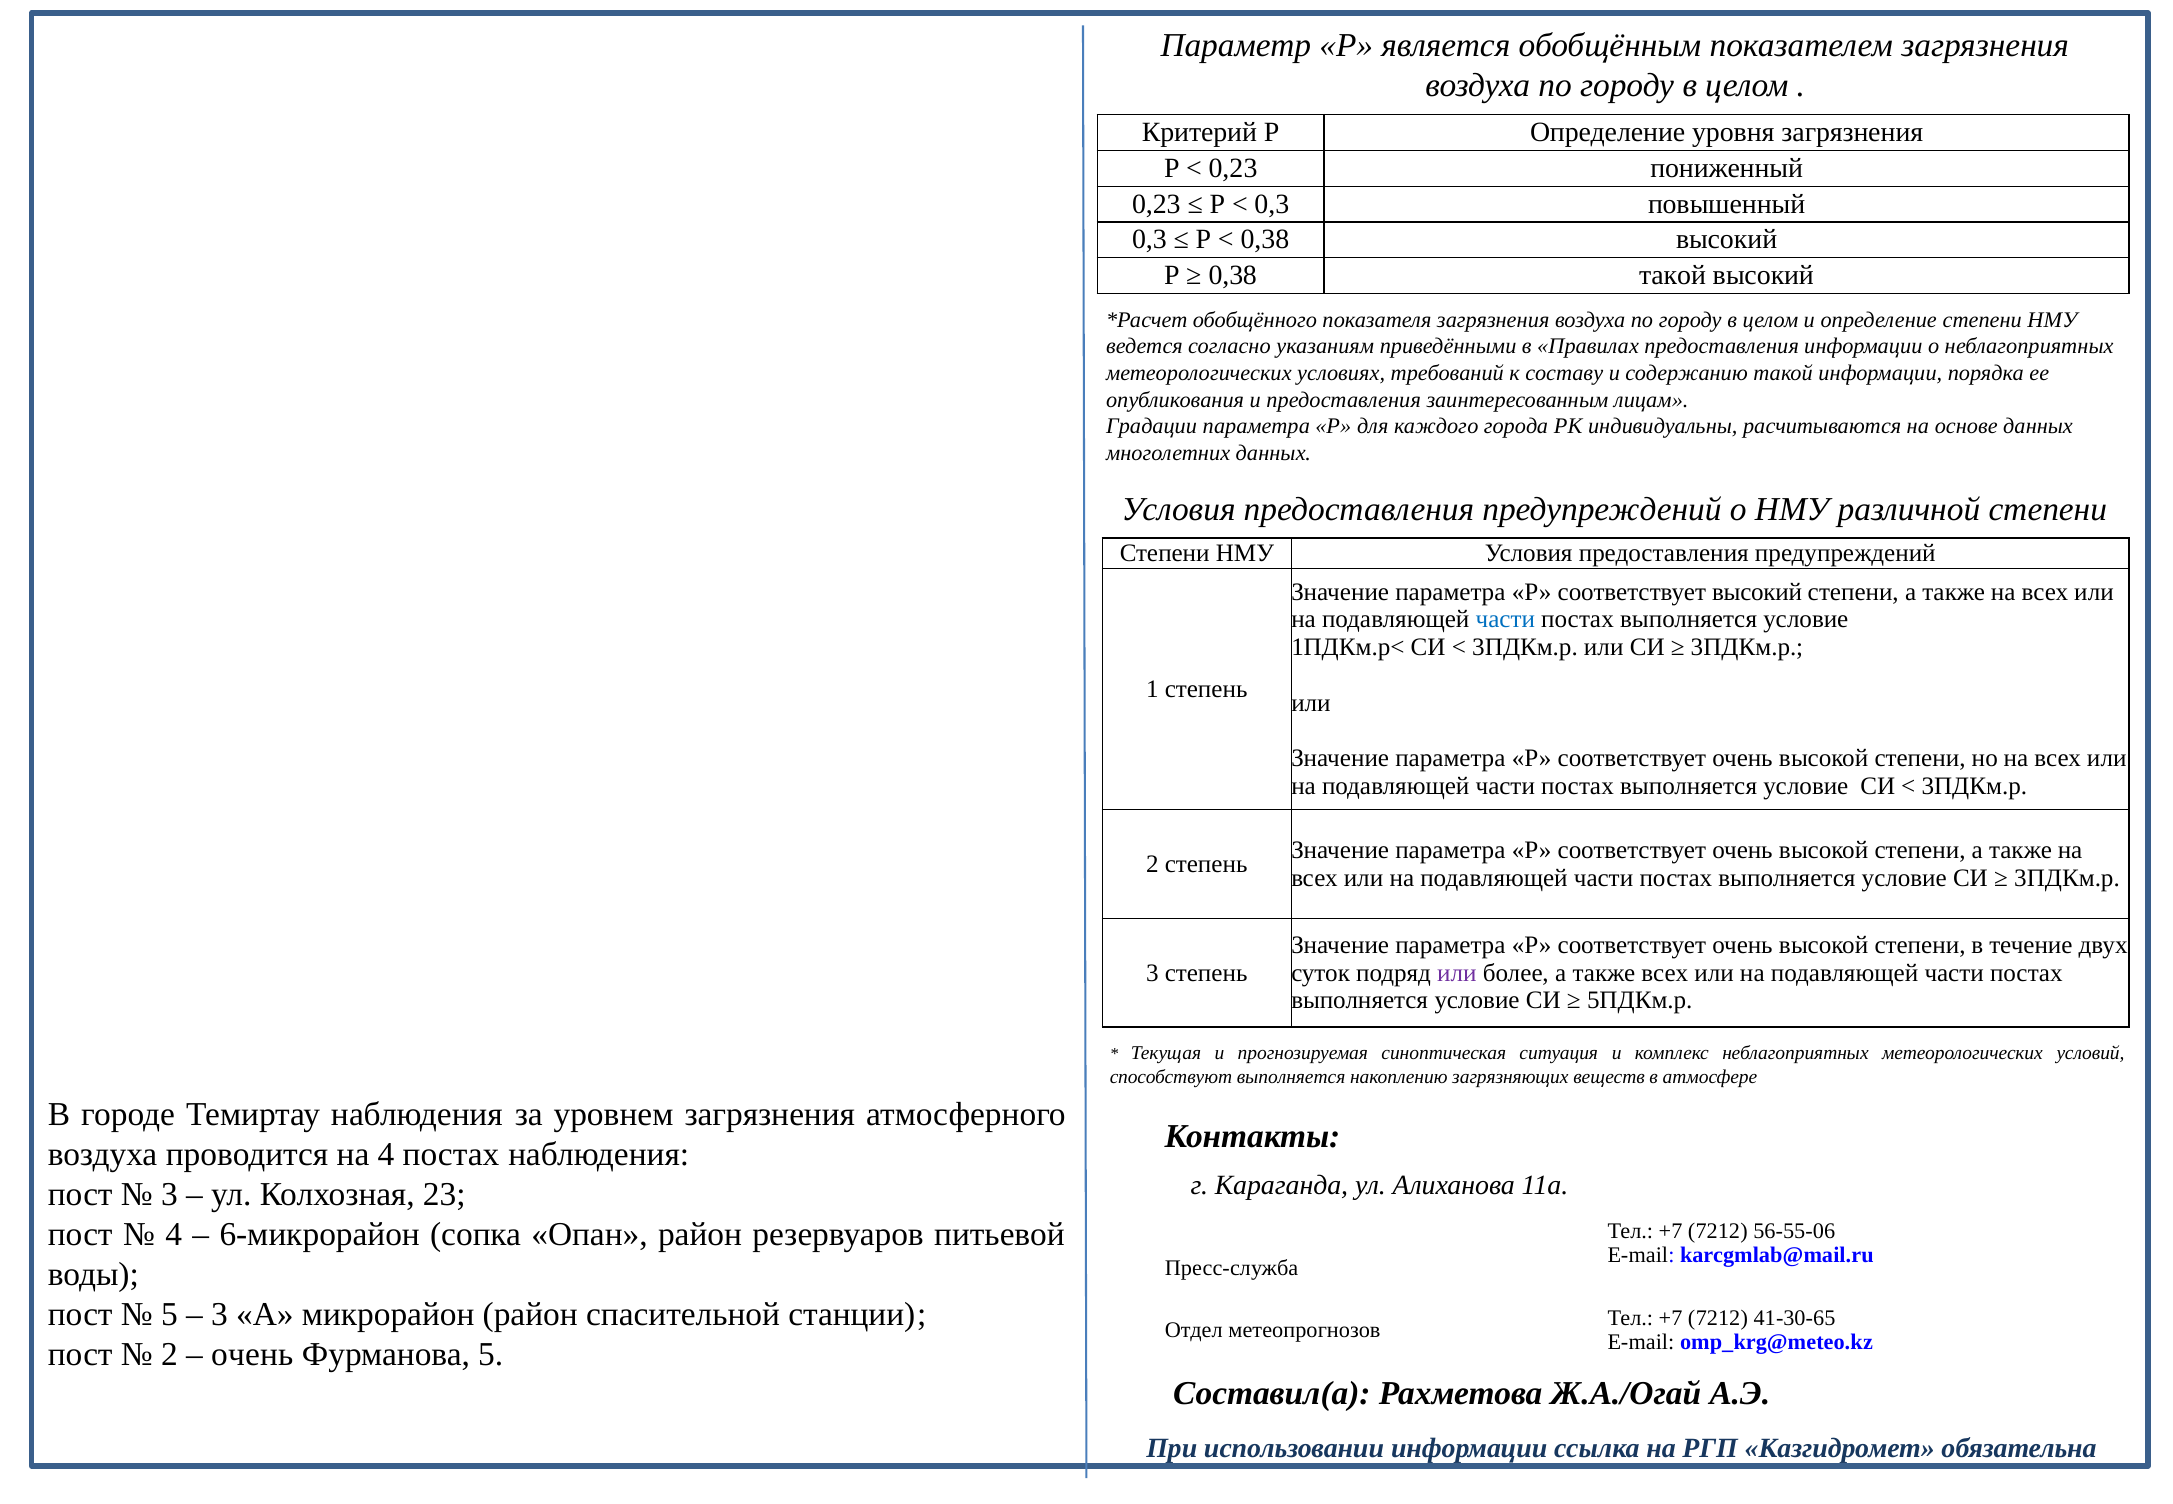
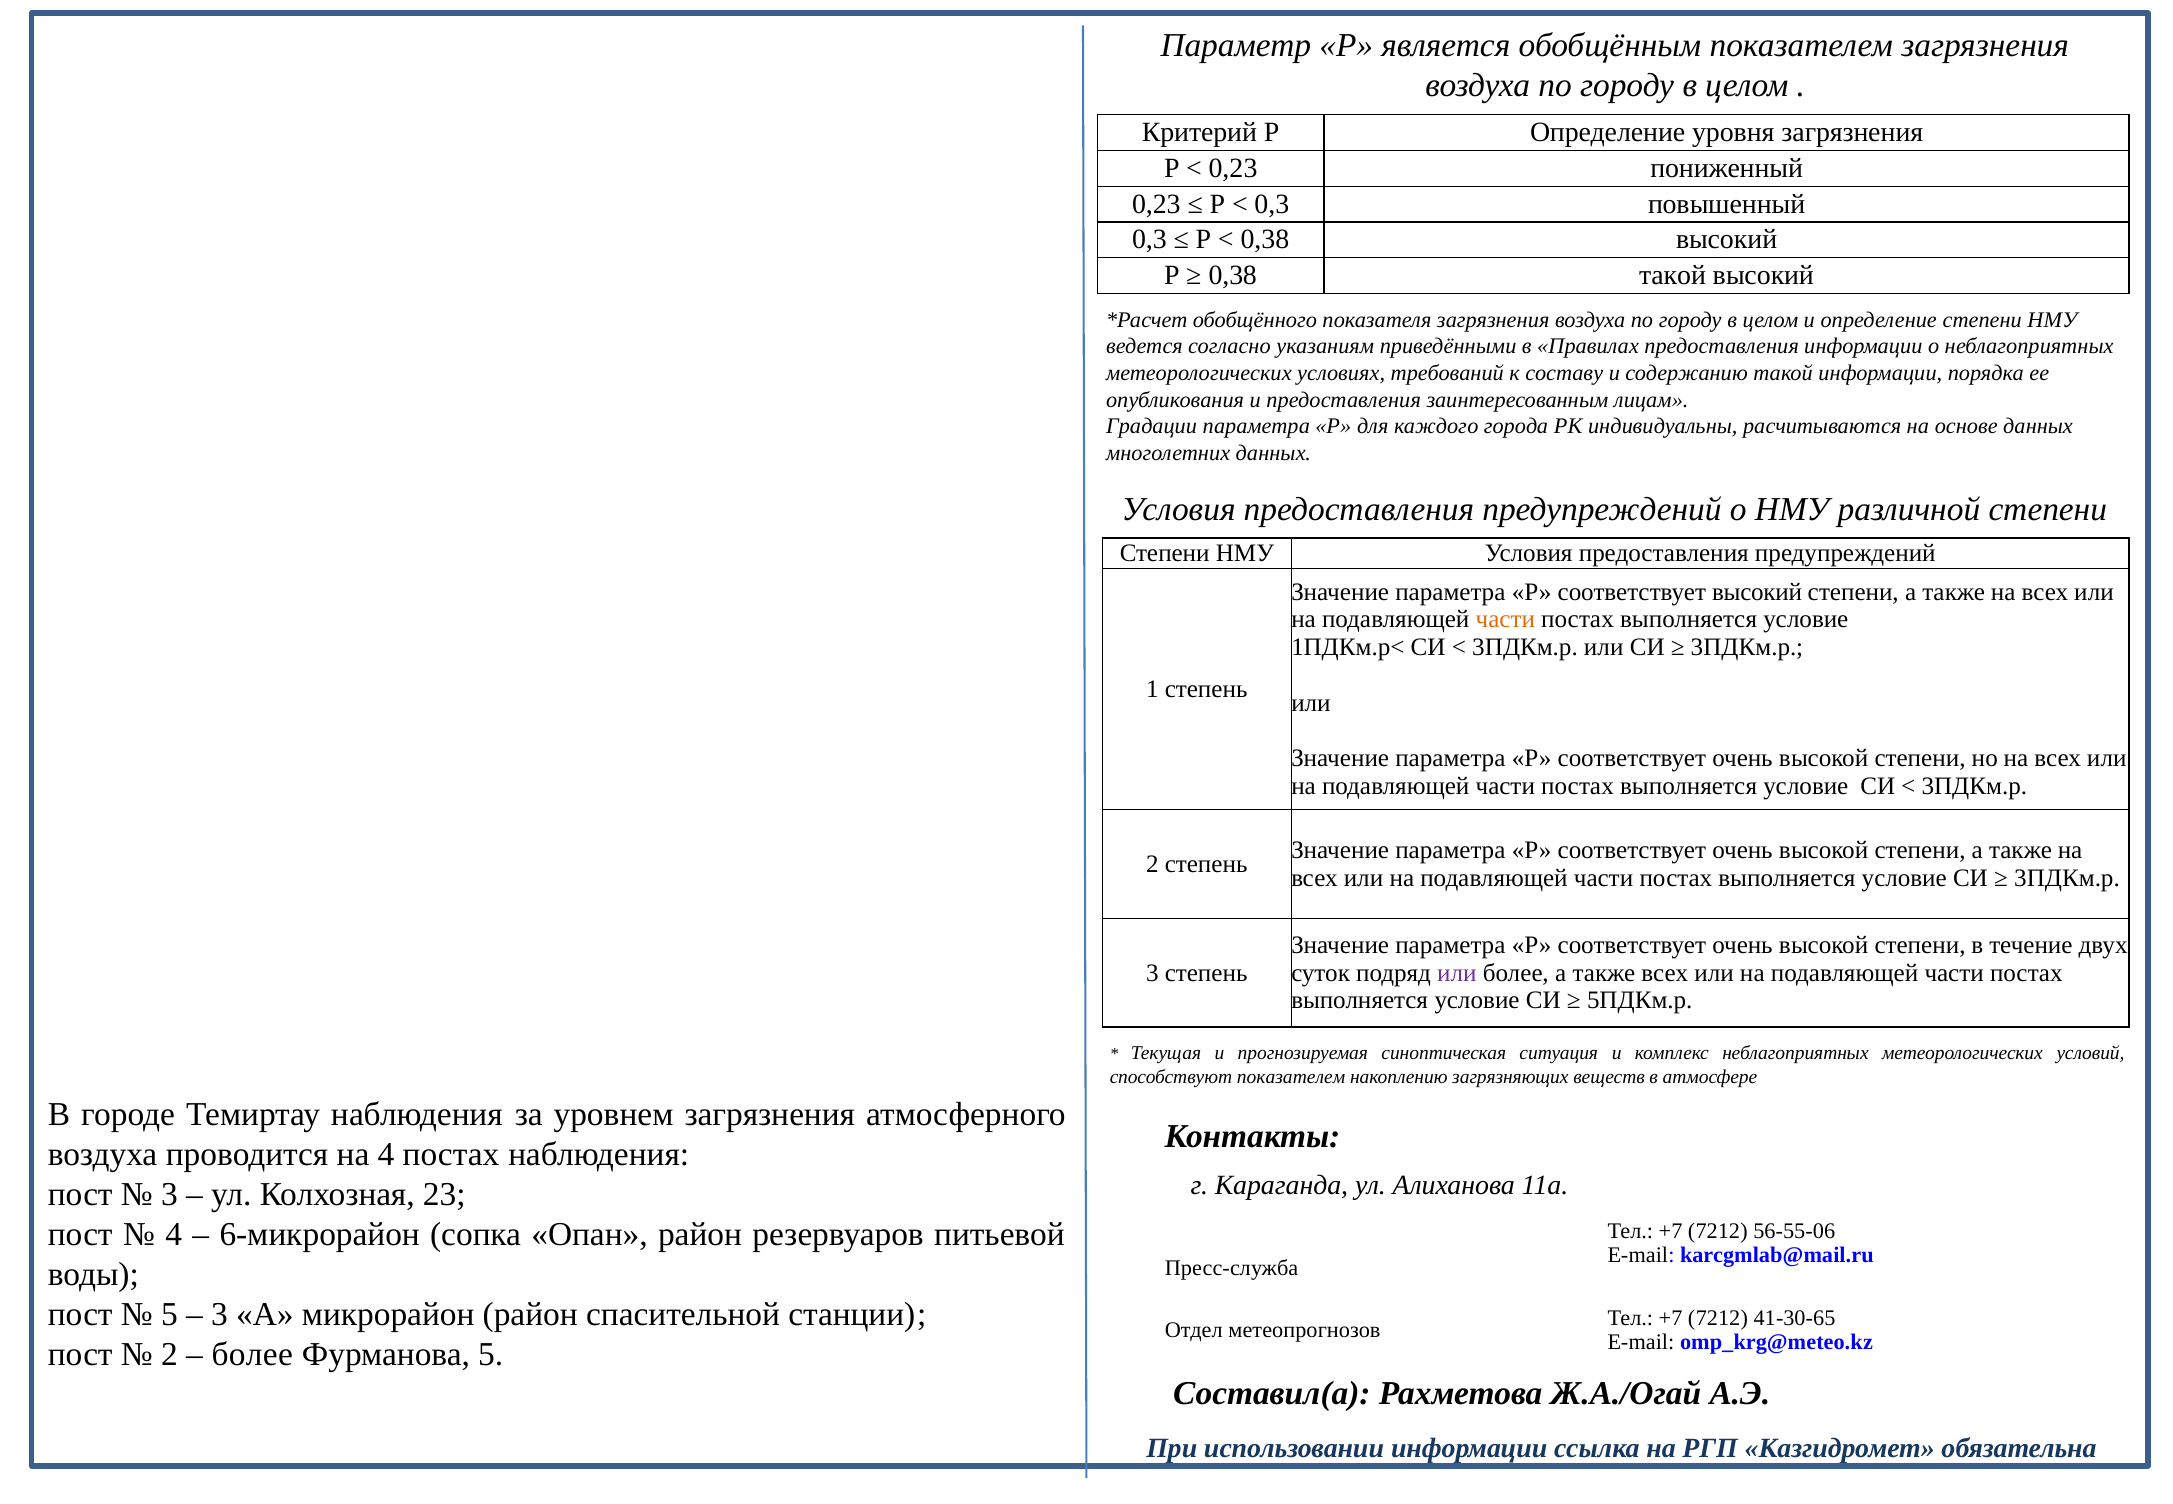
части colour: blue -> orange (1505, 620)
способствуют выполняется: выполняется -> показателем (1291, 1077)
очень: очень -> более (252, 1355)
